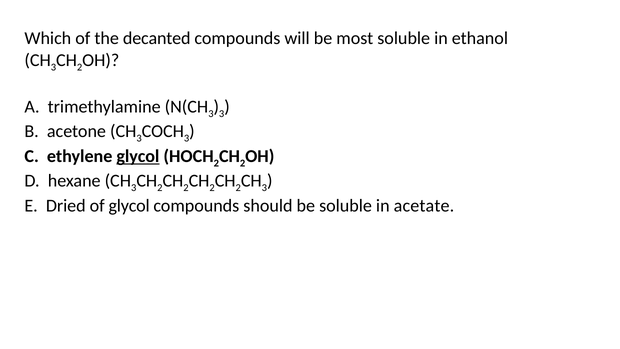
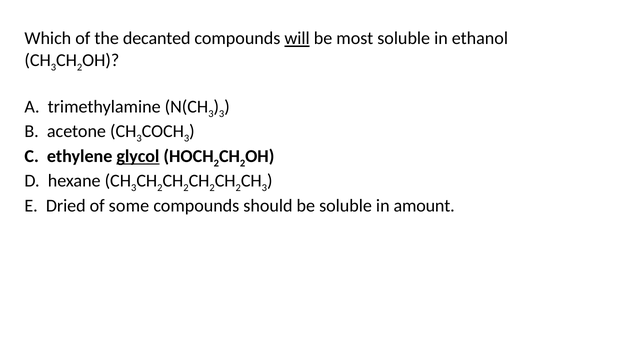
will underline: none -> present (297, 38)
of glycol: glycol -> some (129, 205)
acetate: acetate -> amount (424, 205)
